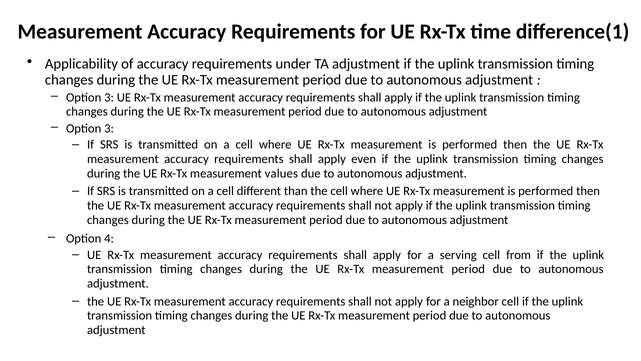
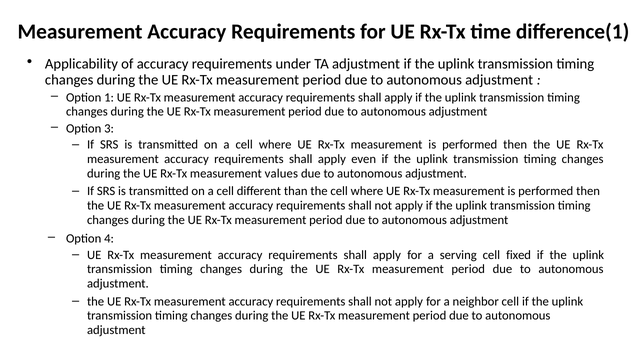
3: 3 -> 1 (109, 98)
from: from -> fixed (519, 255)
